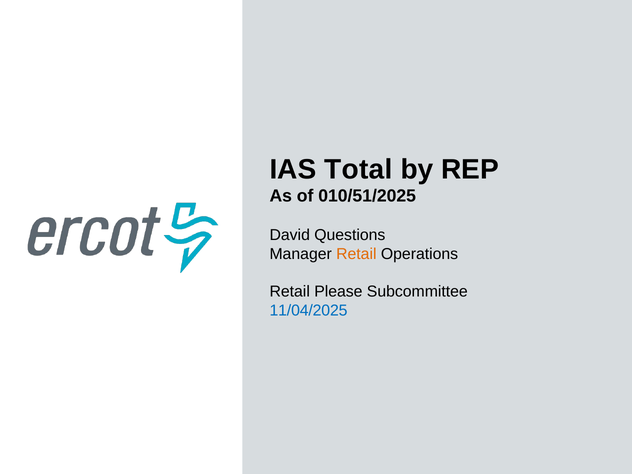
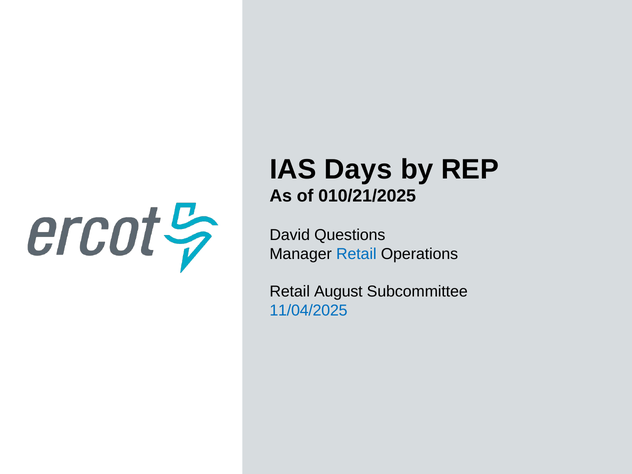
Total: Total -> Days (358, 169)
010/51/2025: 010/51/2025 -> 010/21/2025 (367, 196)
Retail colour: orange -> blue (356, 254)
Please: Please -> August (338, 292)
